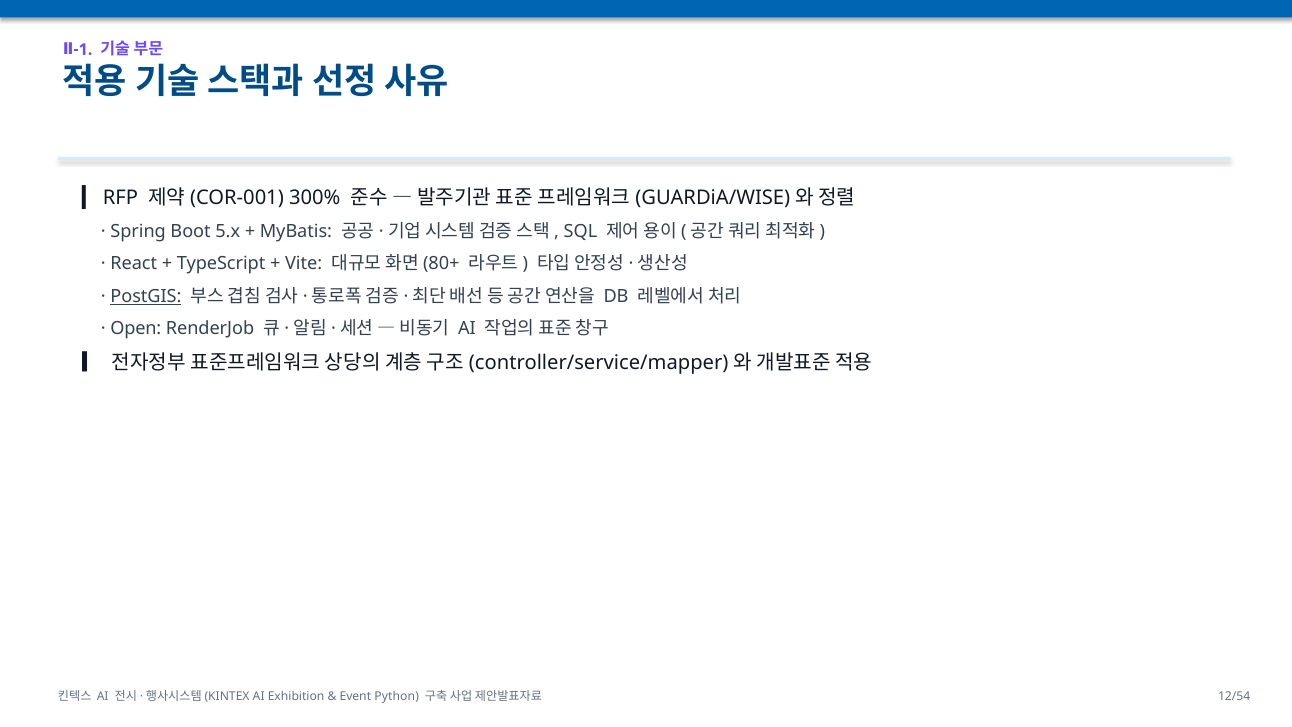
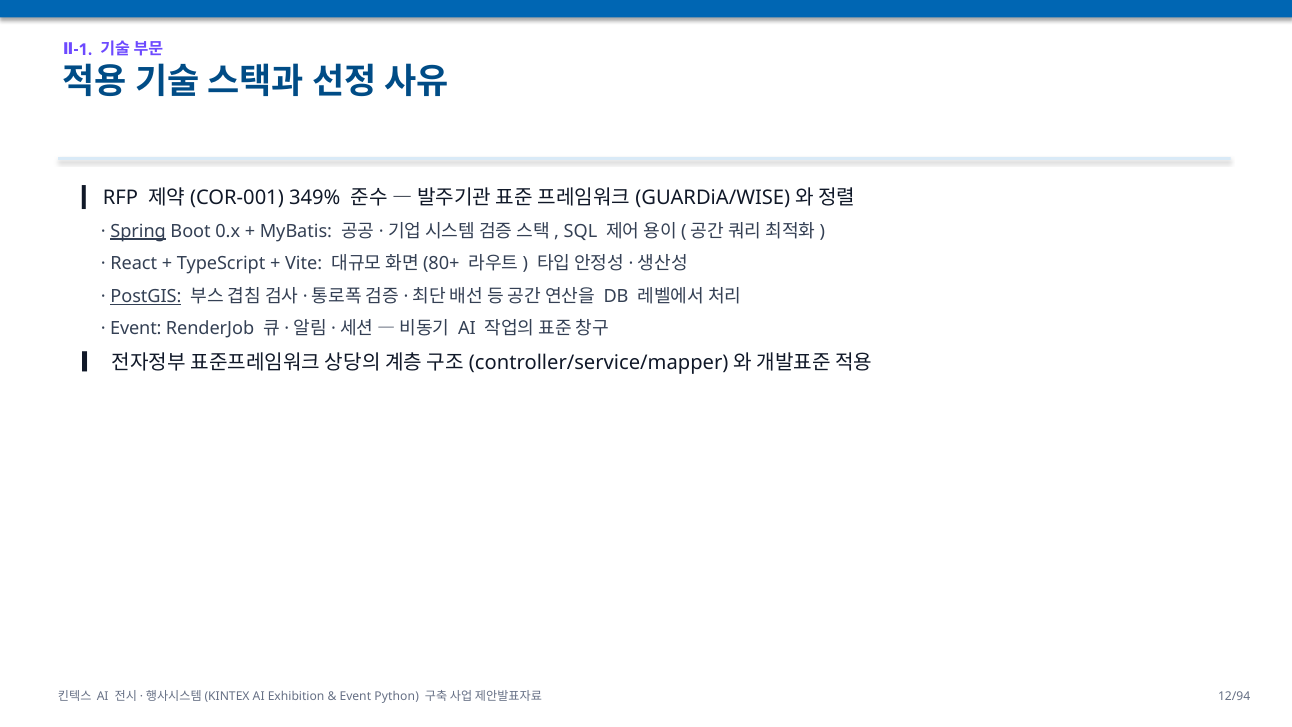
300%: 300% -> 349% (315, 198)
Spring underline: none -> present (138, 231)
5.x: 5.x -> 0.x (228, 231)
Open: Open -> Event (136, 329)
12/54: 12/54 -> 12/94 (1234, 696)
